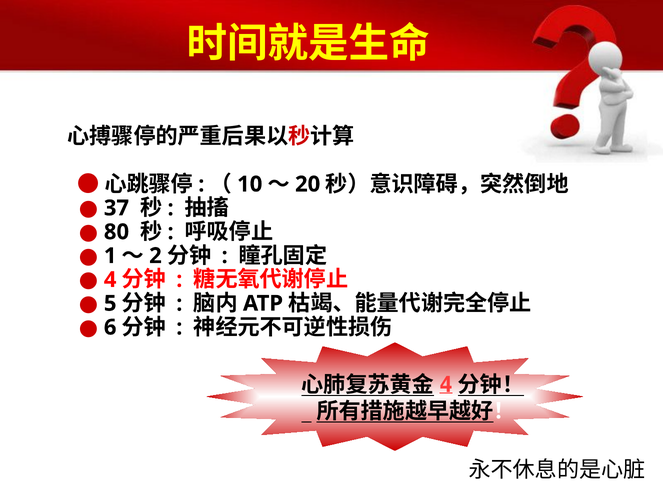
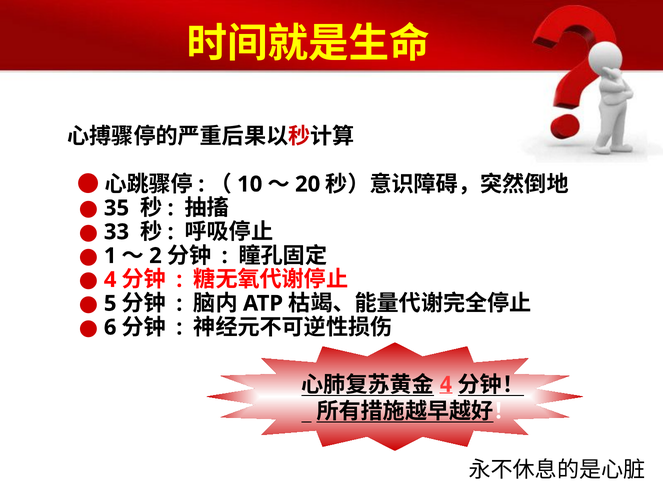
37: 37 -> 35 (116, 208)
80: 80 -> 33 (116, 232)
